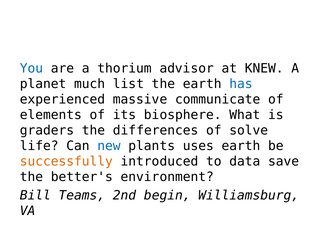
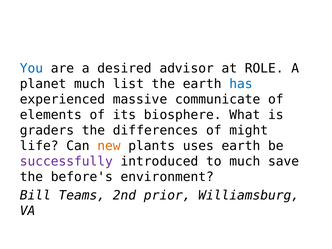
thorium: thorium -> desired (125, 68)
KNEW: KNEW -> ROLE (264, 68)
solve: solve -> might (249, 130)
new colour: blue -> orange (109, 146)
successfully colour: orange -> purple (66, 161)
to data: data -> much (245, 161)
better's: better's -> before's (82, 177)
begin: begin -> prior (167, 195)
